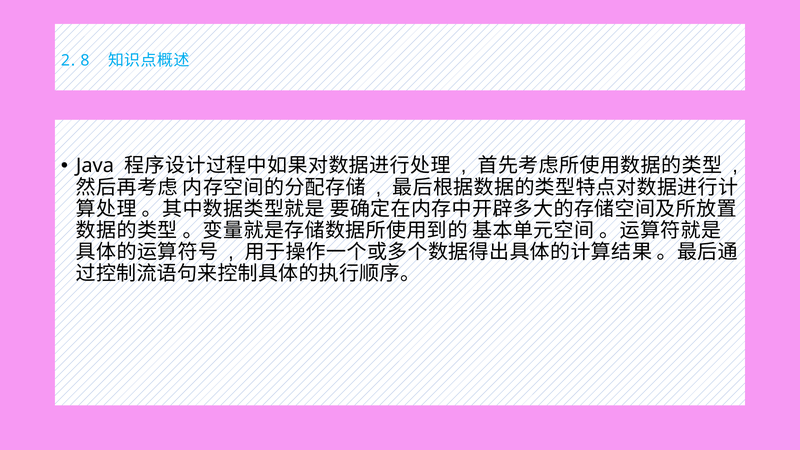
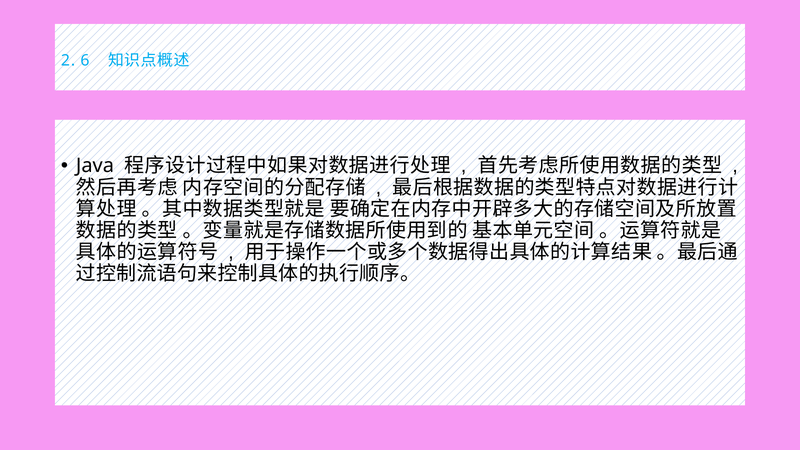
8: 8 -> 6 (85, 61)
